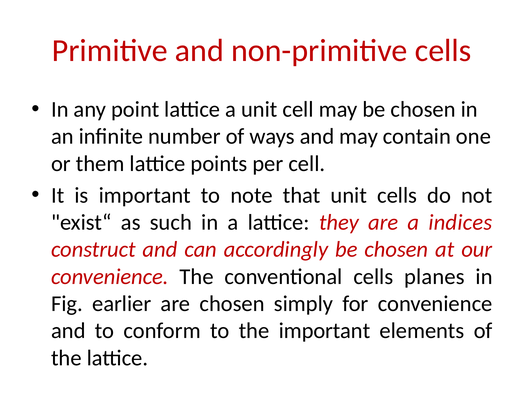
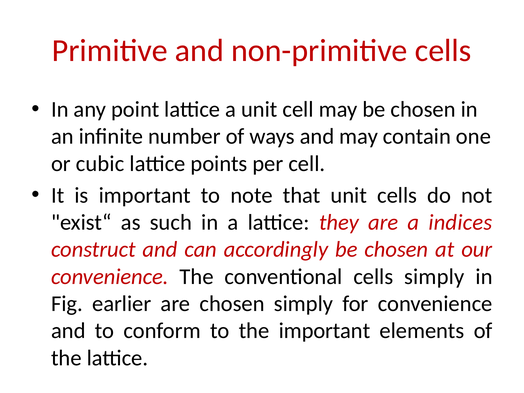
them: them -> cubic (100, 164)
cells planes: planes -> simply (434, 277)
